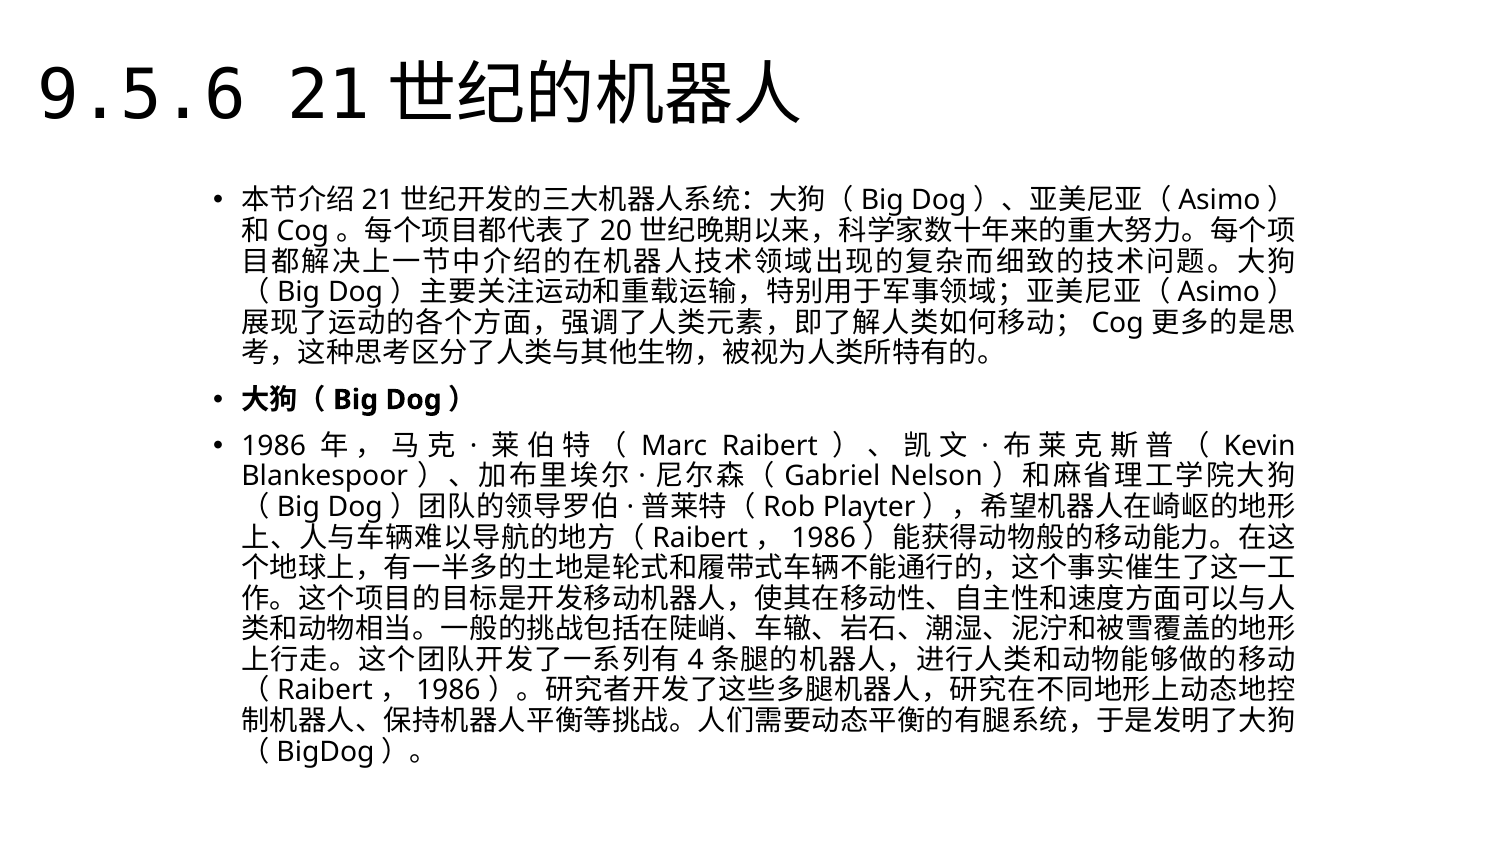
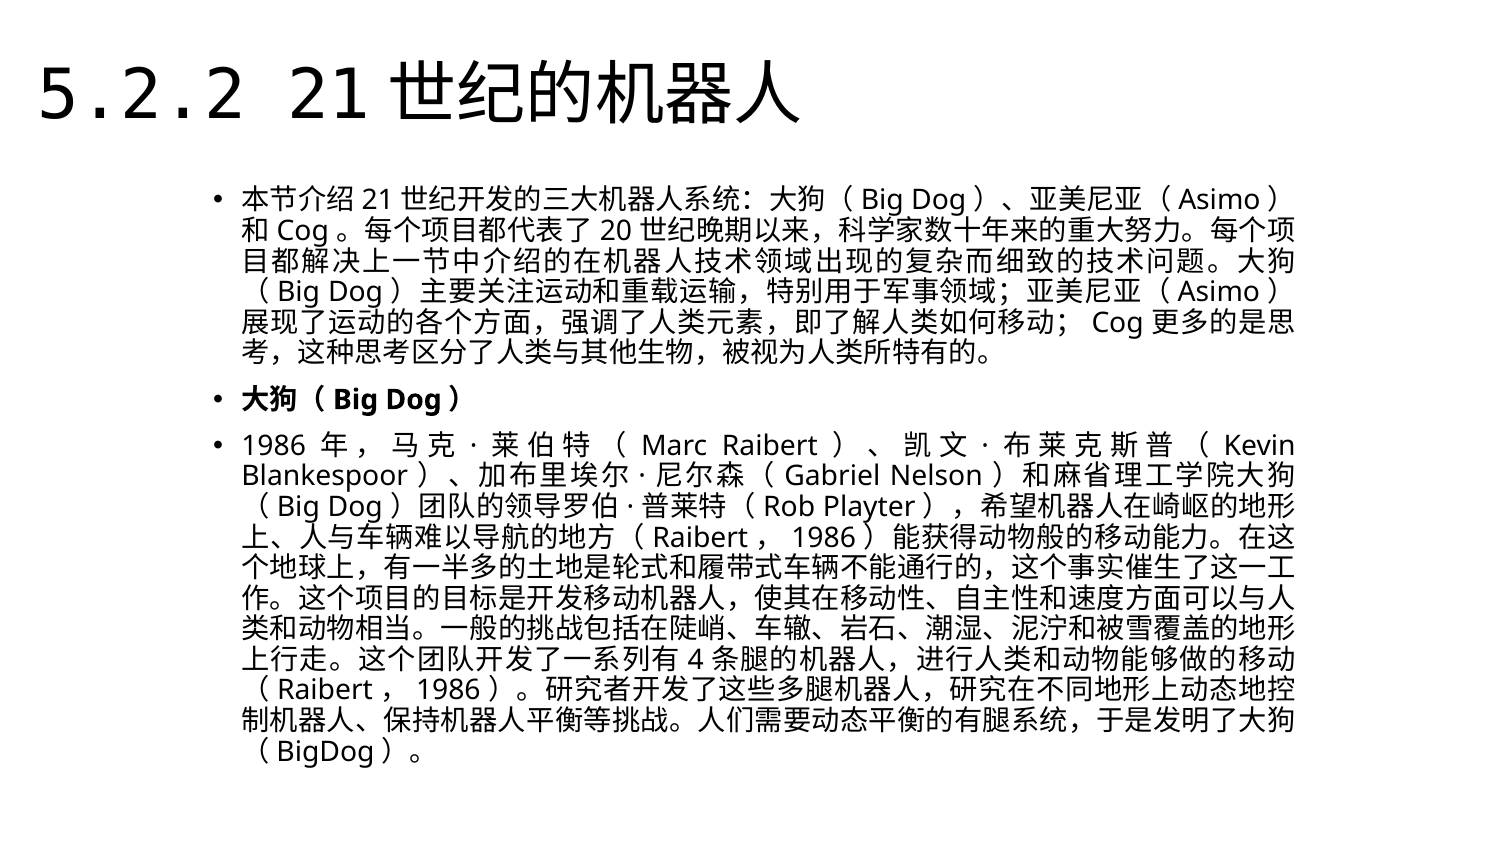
9.5.6: 9.5.6 -> 5.2.2 (142, 95)
